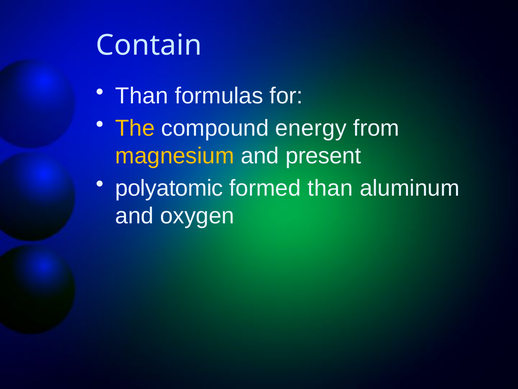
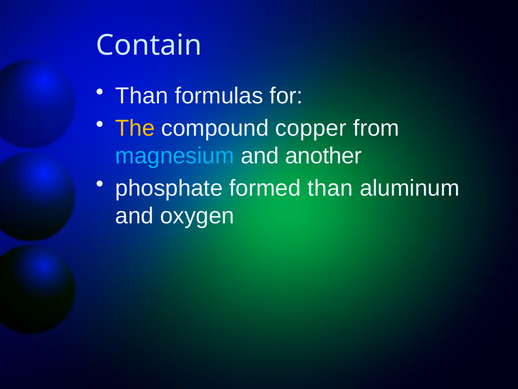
energy: energy -> copper (311, 128)
magnesium colour: yellow -> light blue (175, 156)
present: present -> another (323, 156)
polyatomic: polyatomic -> phosphate (169, 188)
